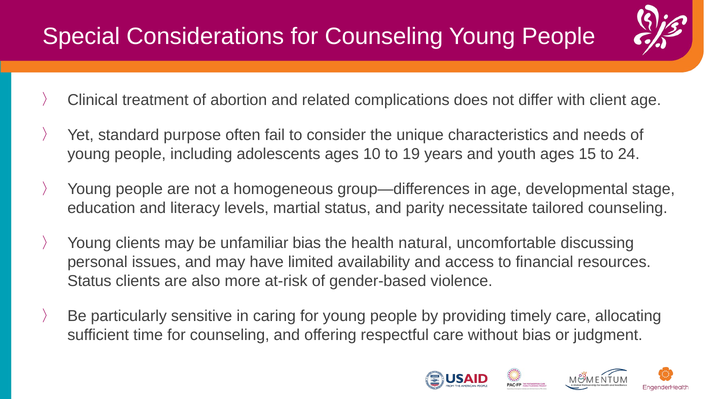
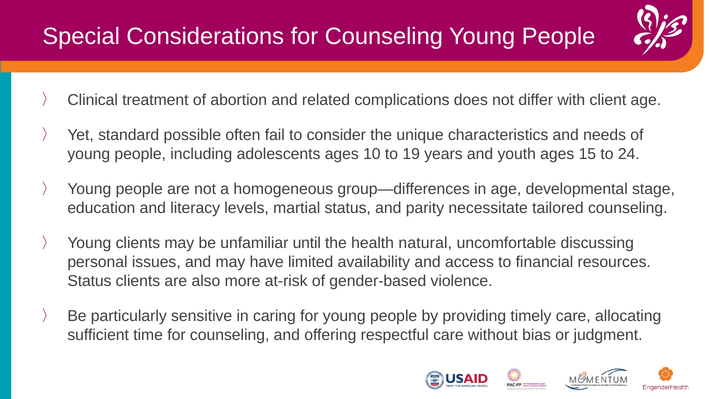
purpose: purpose -> possible (192, 135)
unfamiliar bias: bias -> until (307, 243)
